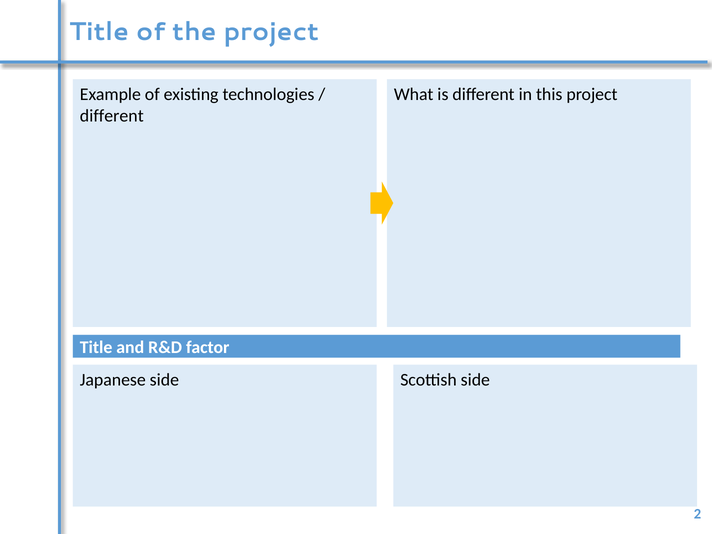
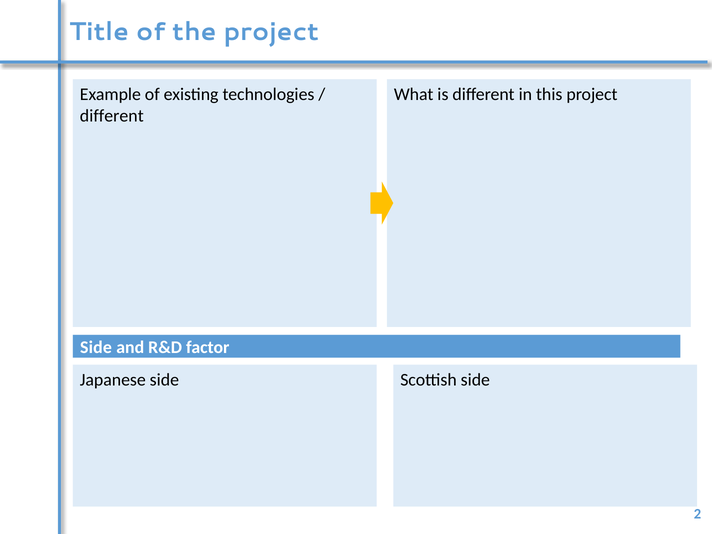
Title: Title -> Side (96, 347)
